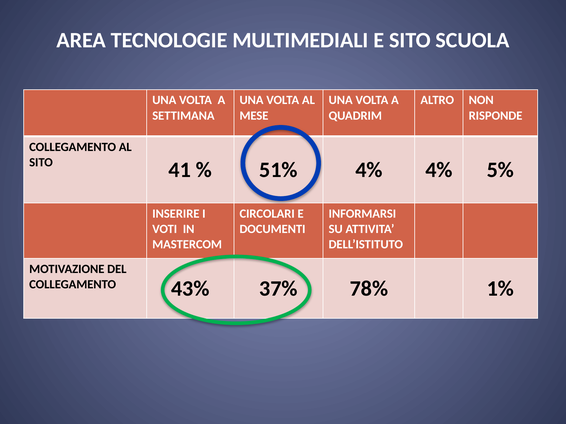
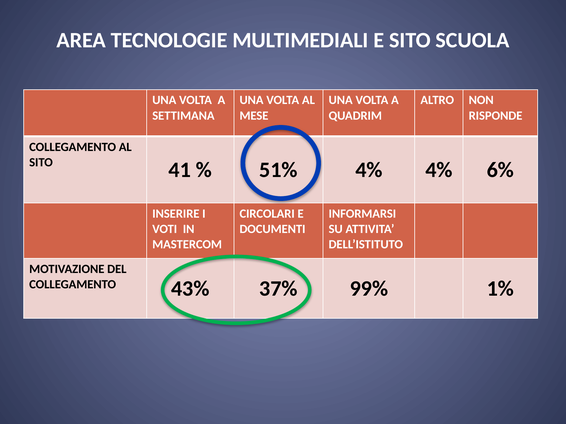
5%: 5% -> 6% (500, 170)
78%: 78% -> 99% (369, 289)
